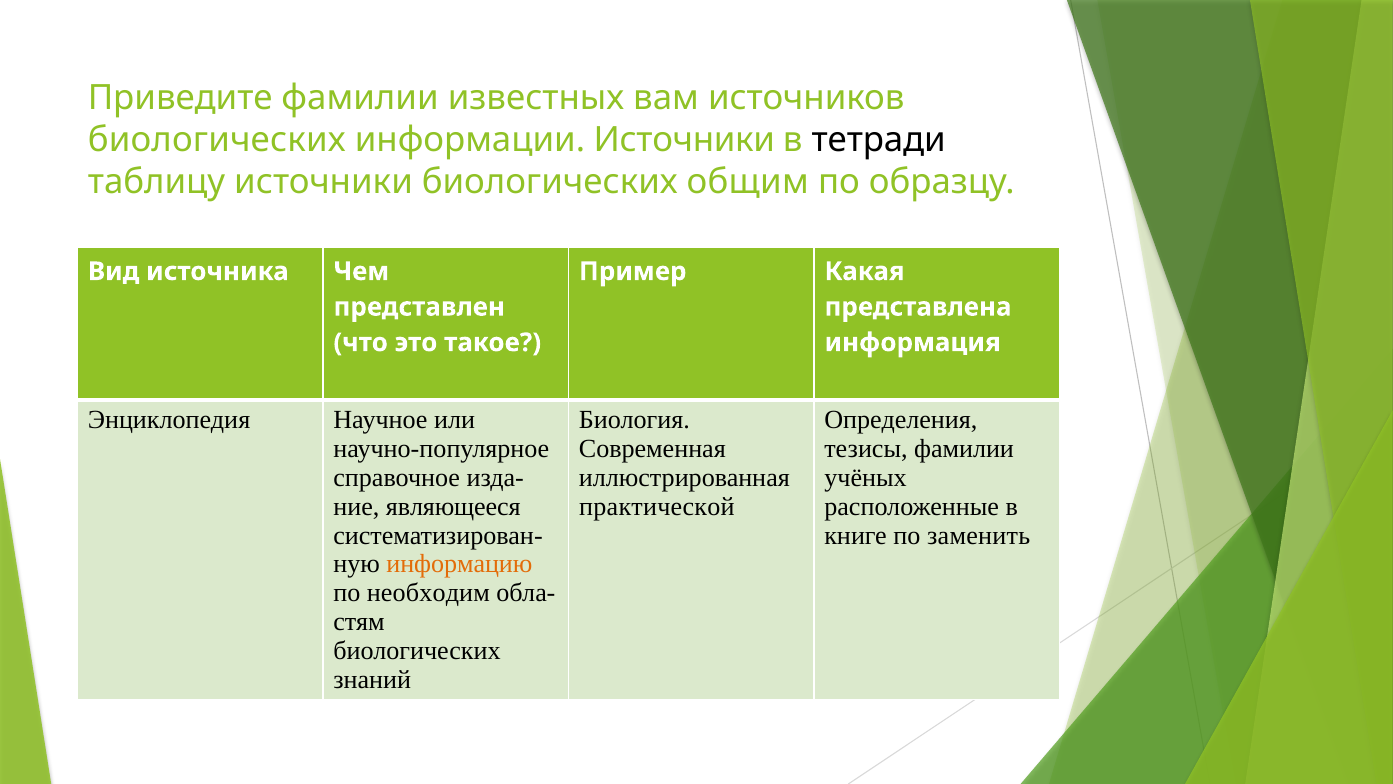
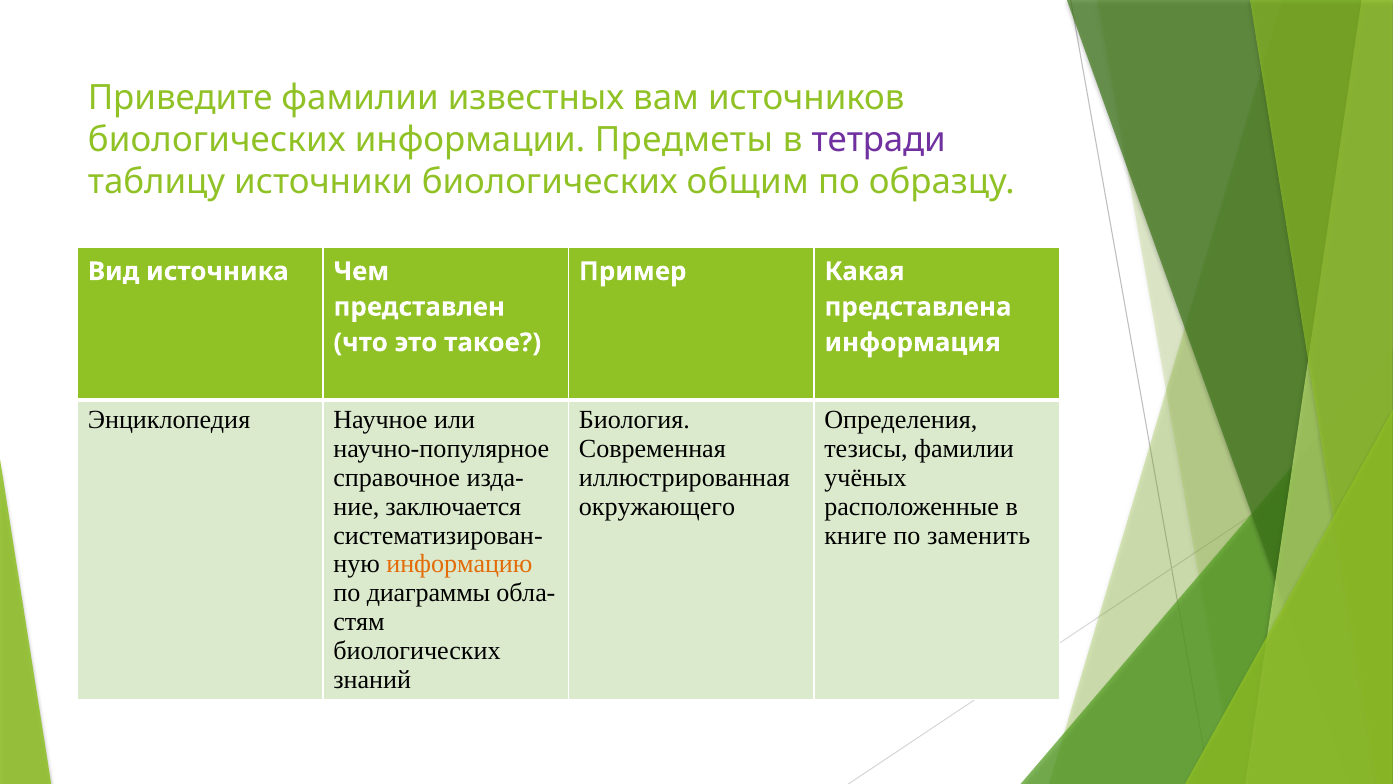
информации Источники: Источники -> Предметы (684, 140)
тетради colour: black -> purple (879, 140)
являющееся: являющееся -> заключается (453, 506)
практической: практической -> окружающего (657, 506)
необходим: необходим -> диаграммы (429, 593)
